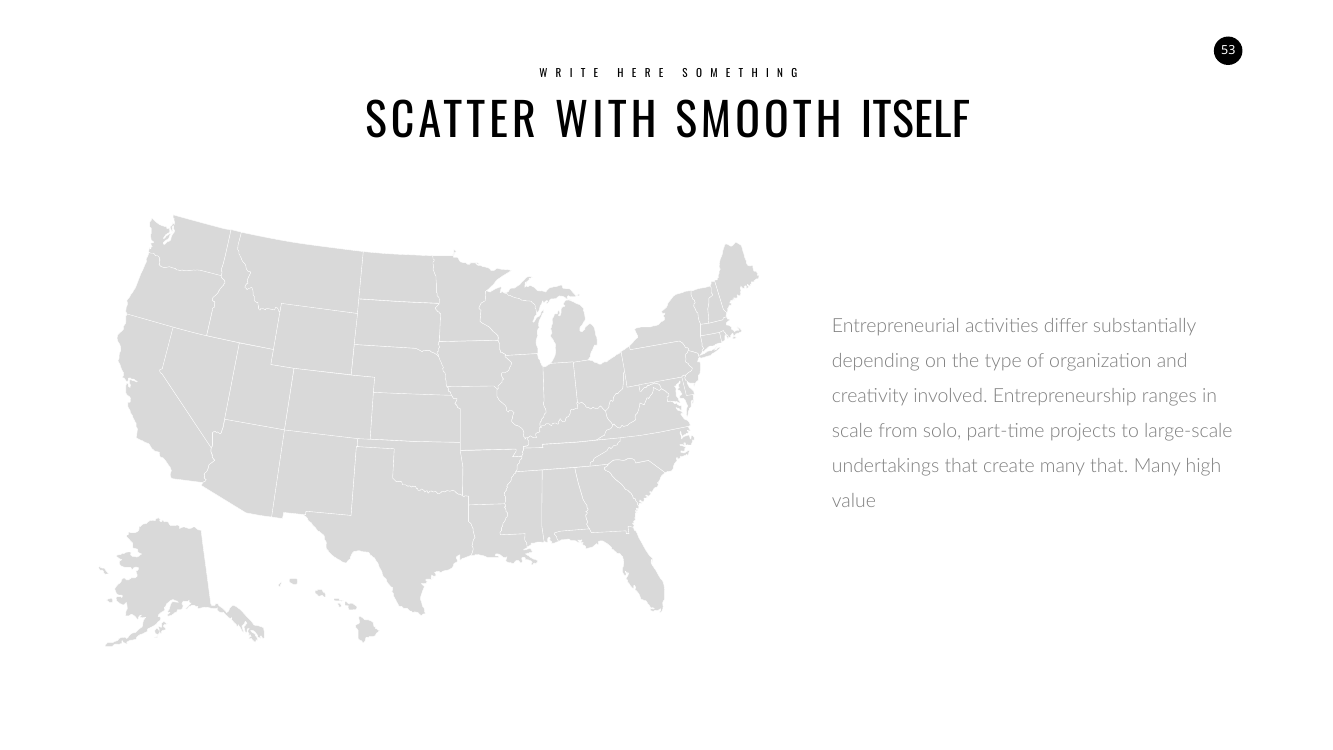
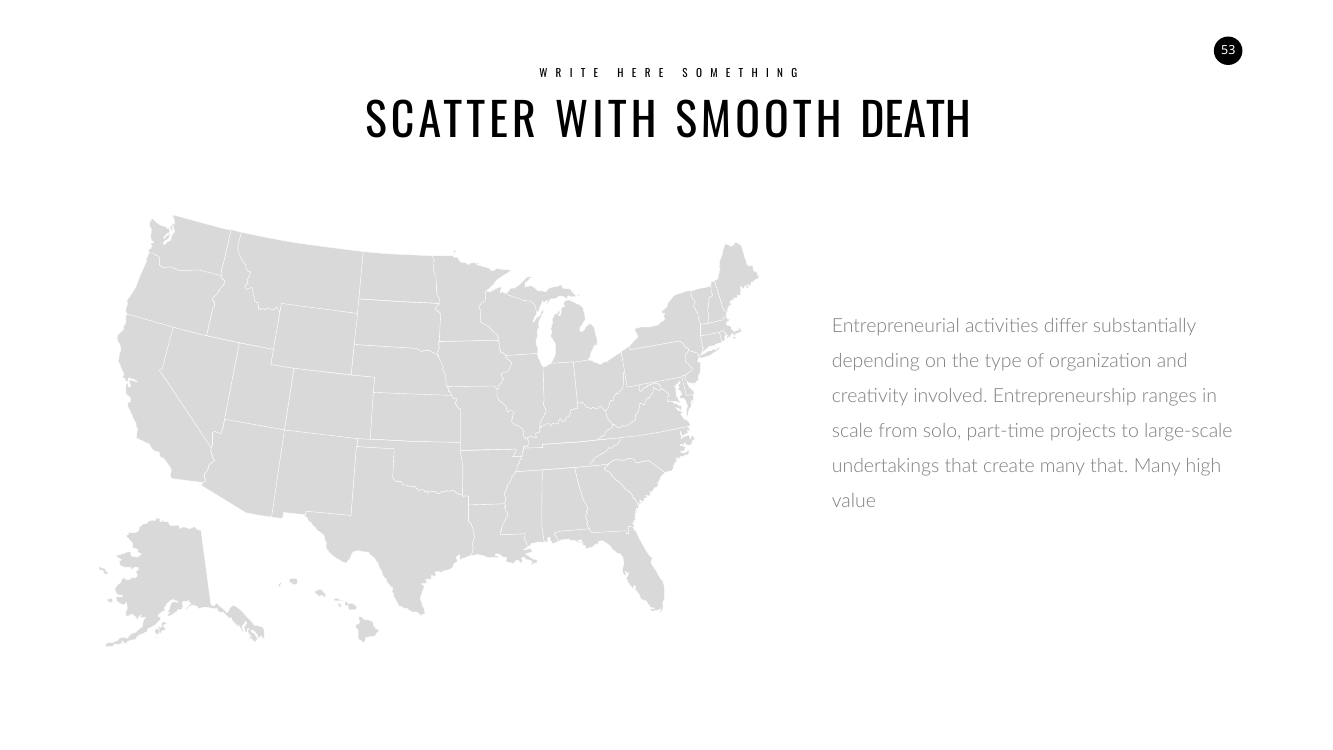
ITSELF: ITSELF -> DEATH (916, 122)
